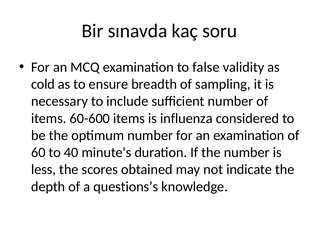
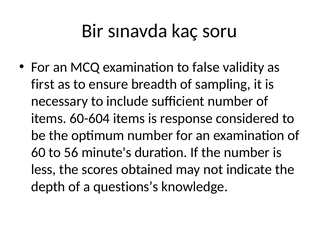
cold: cold -> first (43, 84)
60-600: 60-600 -> 60-604 (90, 118)
influenza: influenza -> response (186, 118)
40: 40 -> 56 (71, 152)
